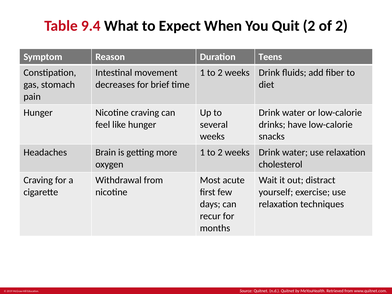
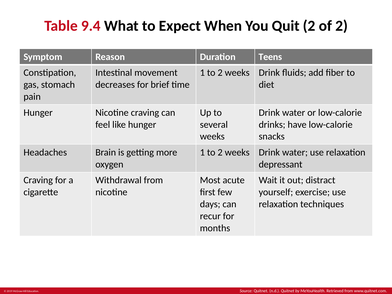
cholesterol: cholesterol -> depressant (281, 164)
